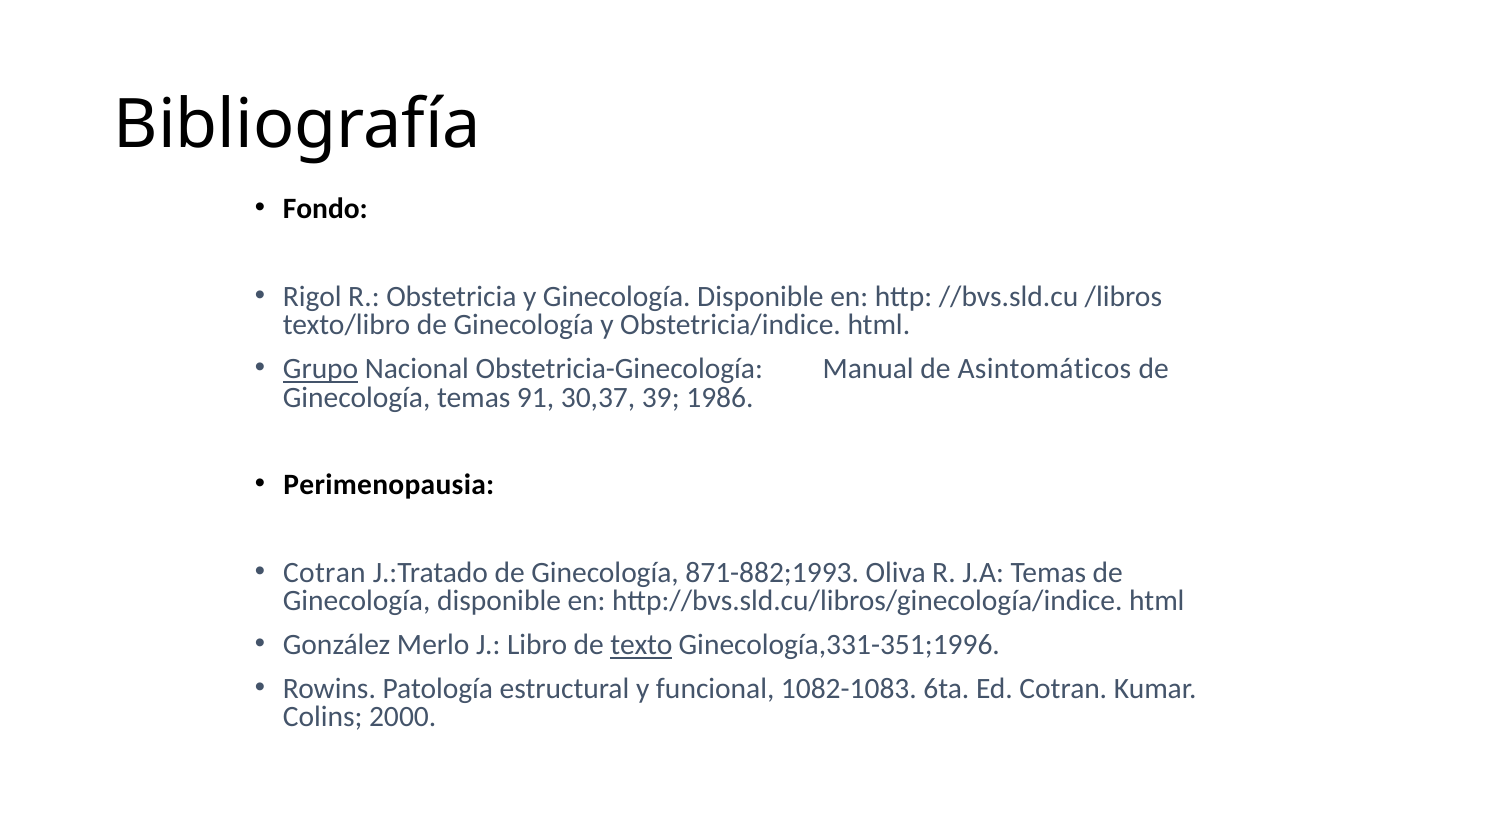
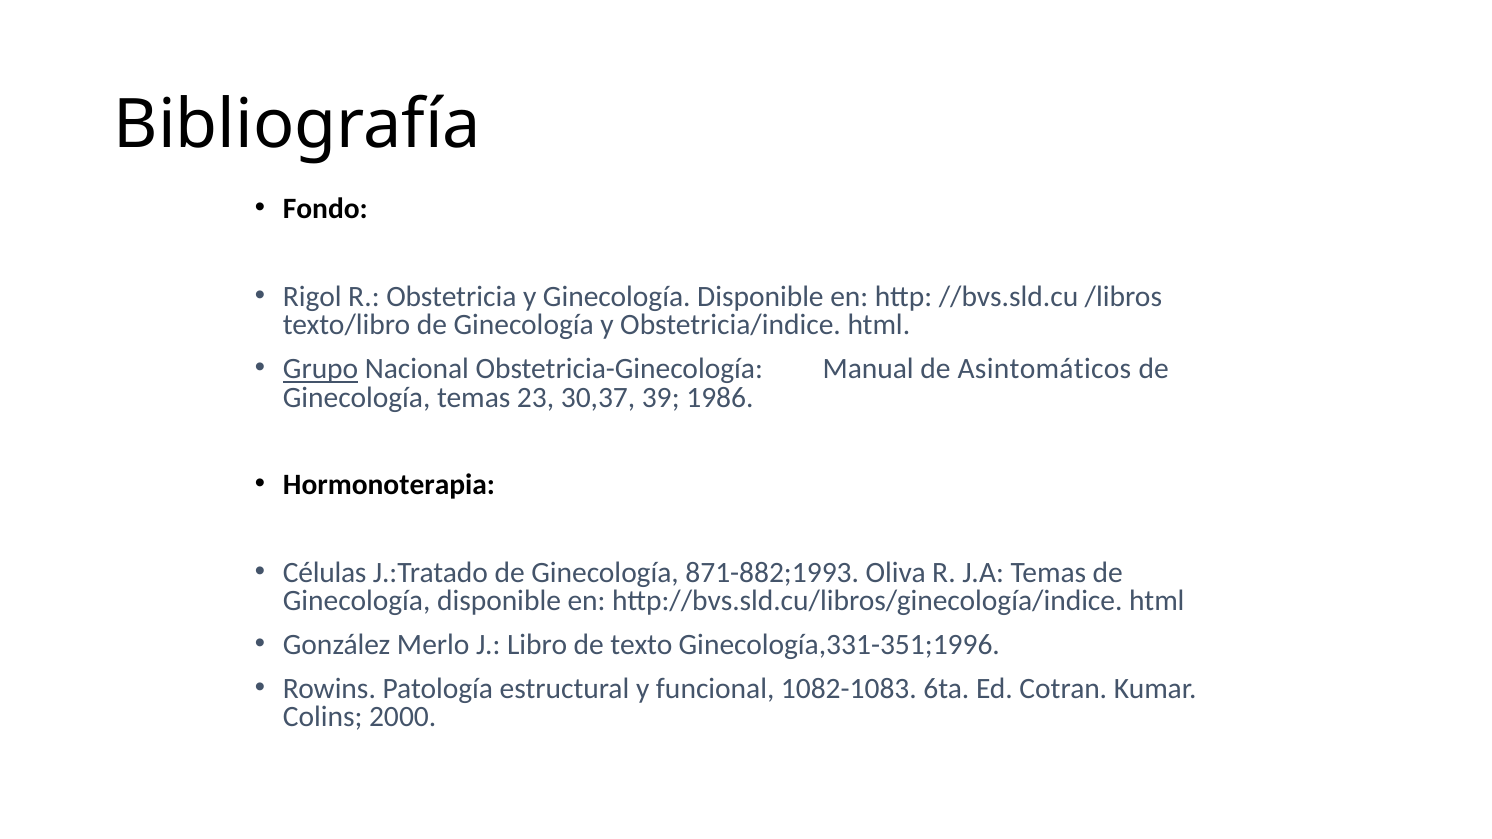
91: 91 -> 23 (536, 397)
Perimenopausia: Perimenopausia -> Hormonoterapia (389, 485)
Cotran: Cotran -> Células (325, 573)
texto underline: present -> none (641, 645)
